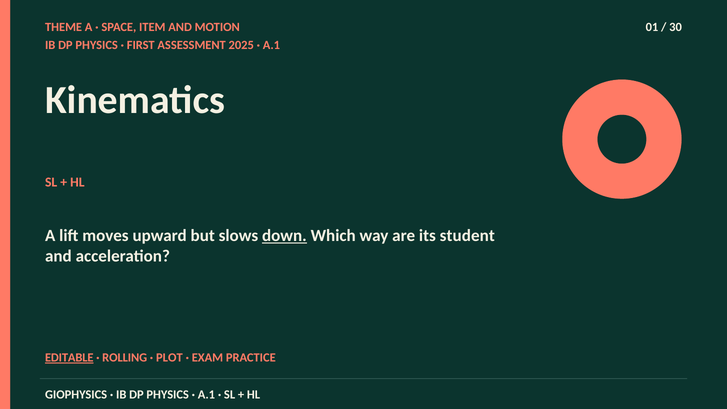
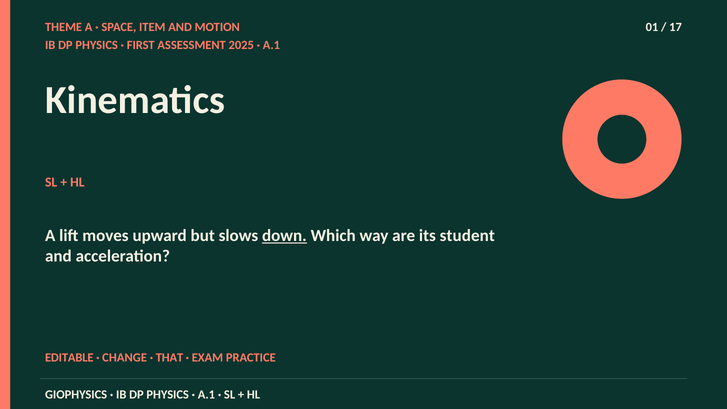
30: 30 -> 17 (676, 27)
EDITABLE underline: present -> none (69, 357)
ROLLING: ROLLING -> CHANGE (125, 357)
PLOT: PLOT -> THAT (169, 357)
